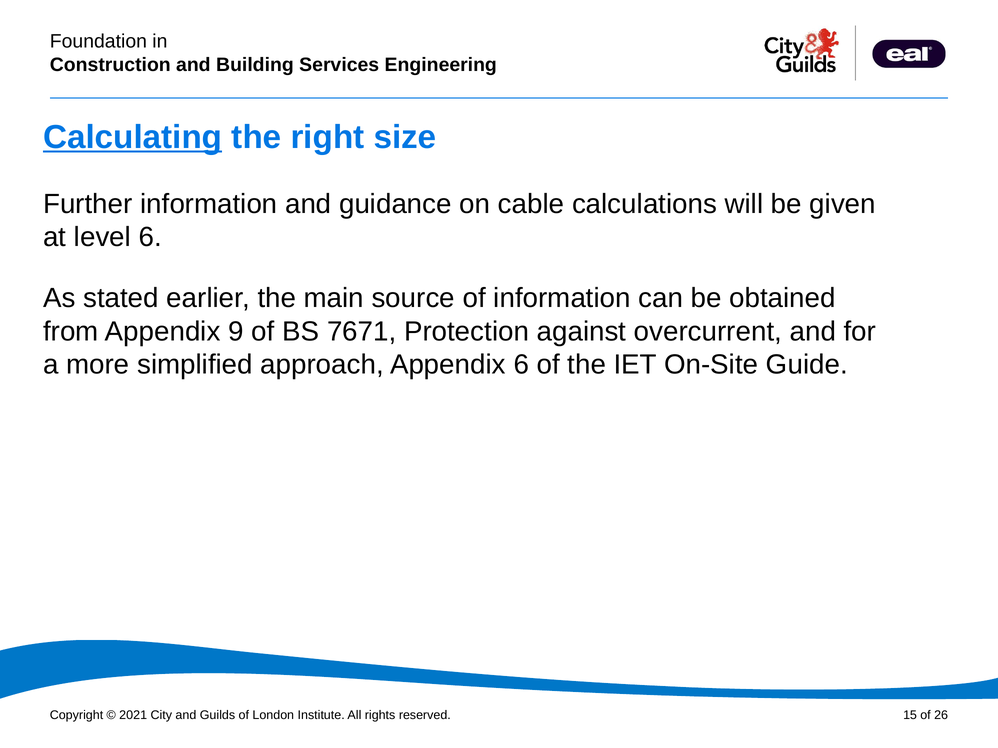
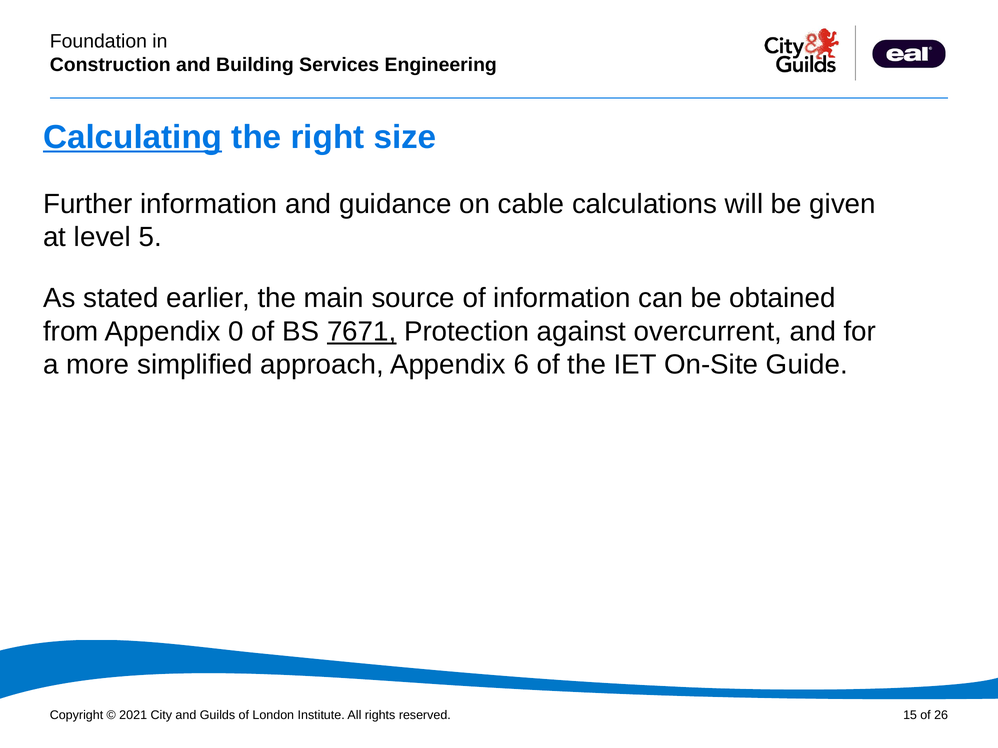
level 6: 6 -> 5 (150, 237)
9: 9 -> 0 (236, 332)
7671 underline: none -> present (362, 332)
